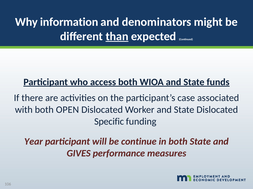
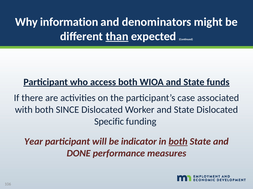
OPEN: OPEN -> SINCE (67, 110)
continue: continue -> indicator (139, 142)
both underline: none -> present (178, 142)
GIVES: GIVES -> DONE (79, 154)
